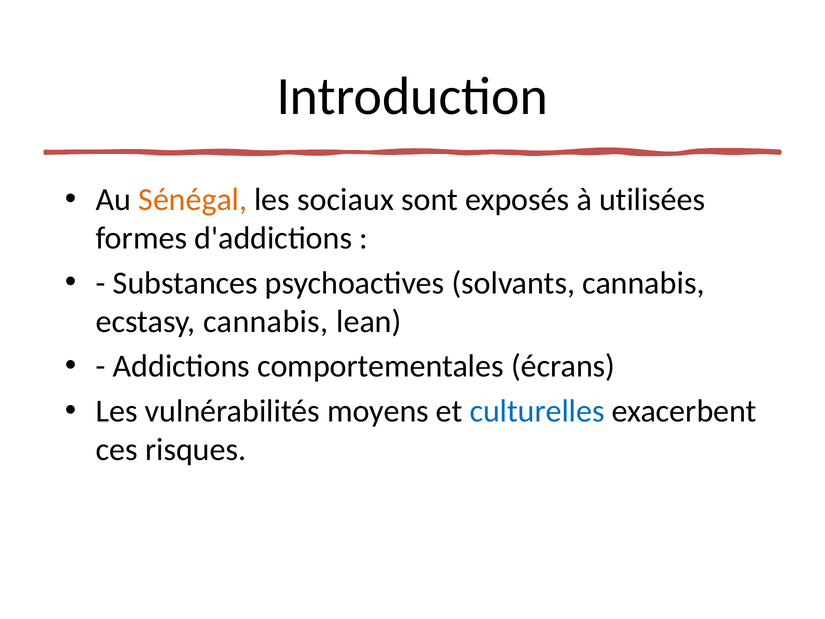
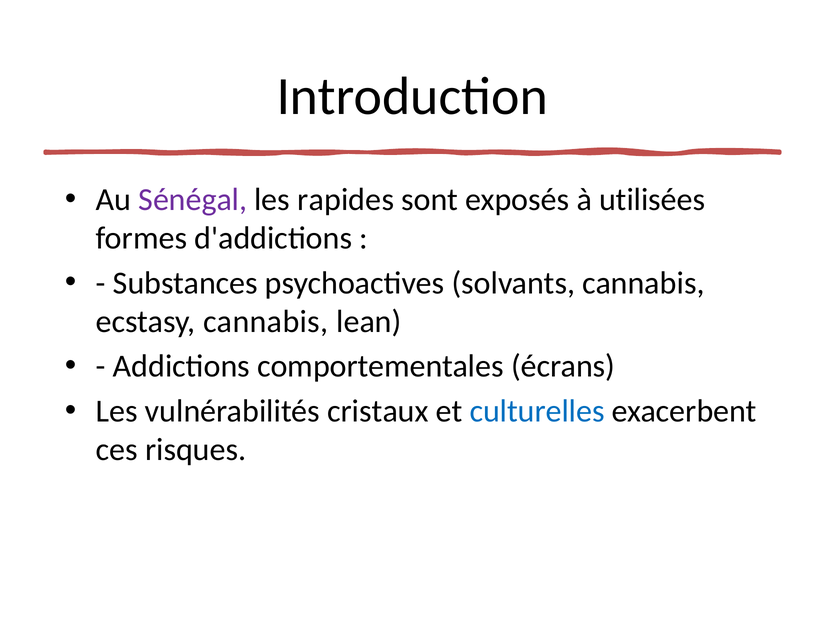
Sénégal colour: orange -> purple (193, 200)
sociaux: sociaux -> rapides (346, 200)
moyens: moyens -> cristaux (378, 411)
